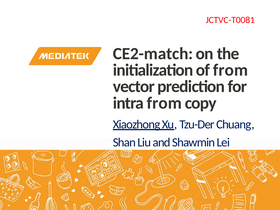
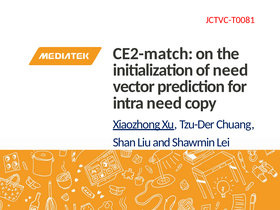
of from: from -> need (230, 70)
intra from: from -> need (164, 103)
